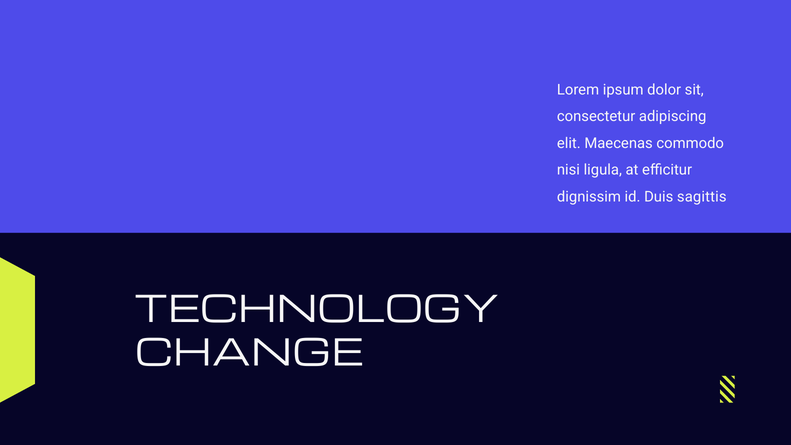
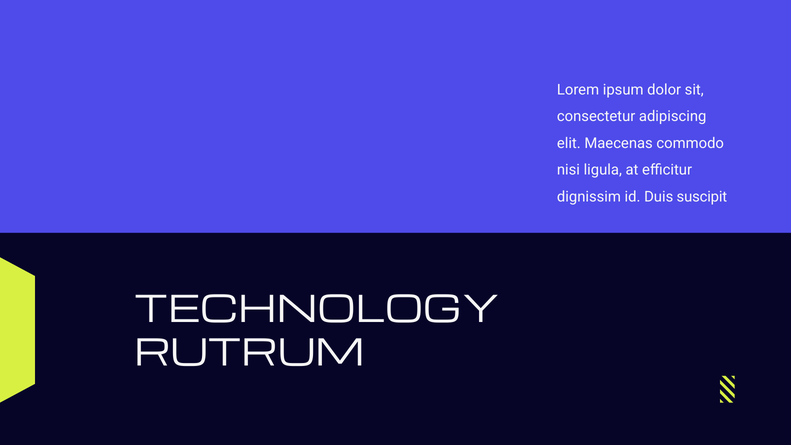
sagittis: sagittis -> suscipit (702, 197)
CHANGE: CHANGE -> RUTRUM (250, 354)
